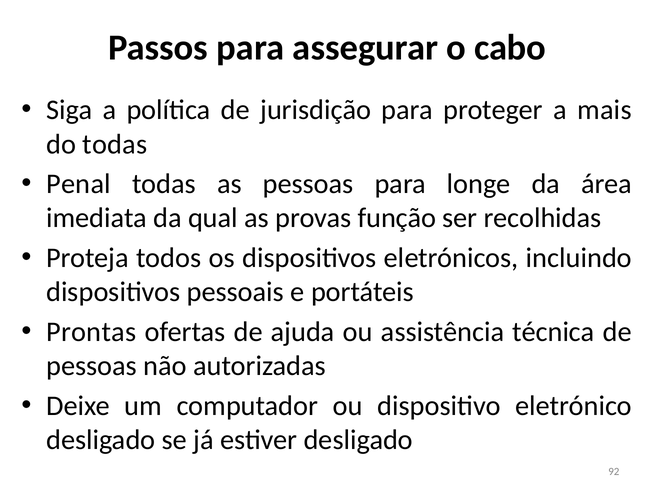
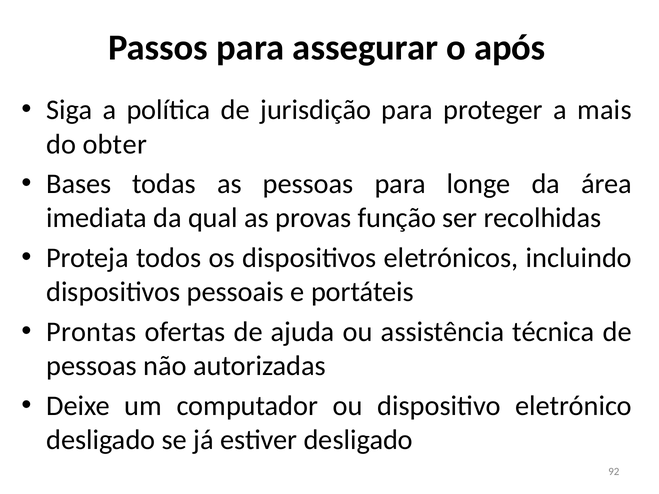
cabo: cabo -> após (510, 48)
do todas: todas -> obter (115, 144)
Penal: Penal -> Bases (79, 184)
